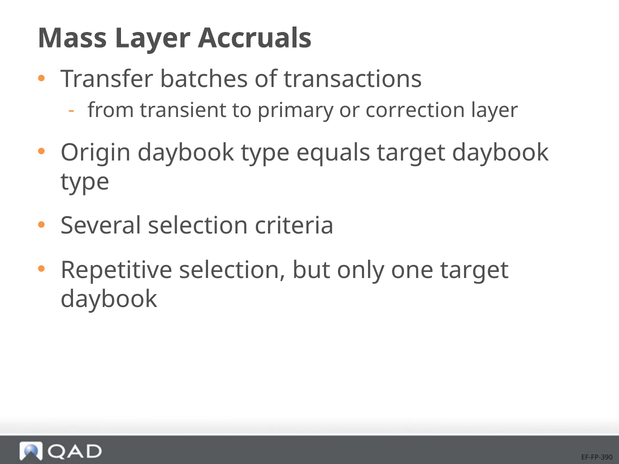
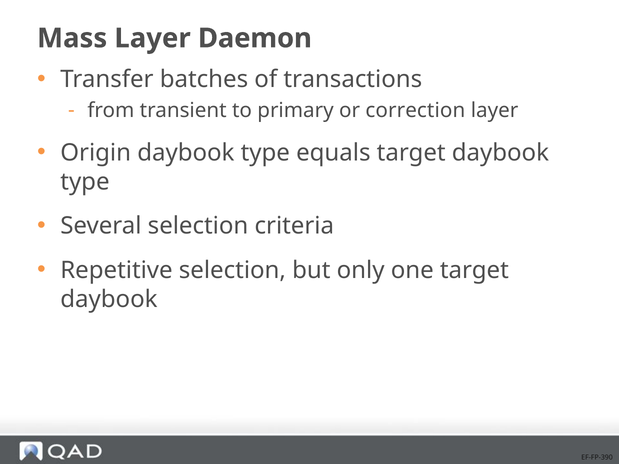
Accruals: Accruals -> Daemon (255, 38)
